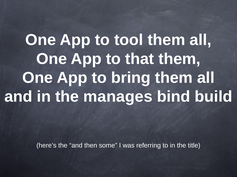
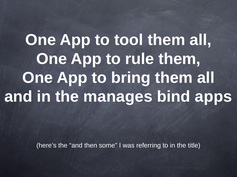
that: that -> rule (140, 59)
build: build -> apps (213, 97)
